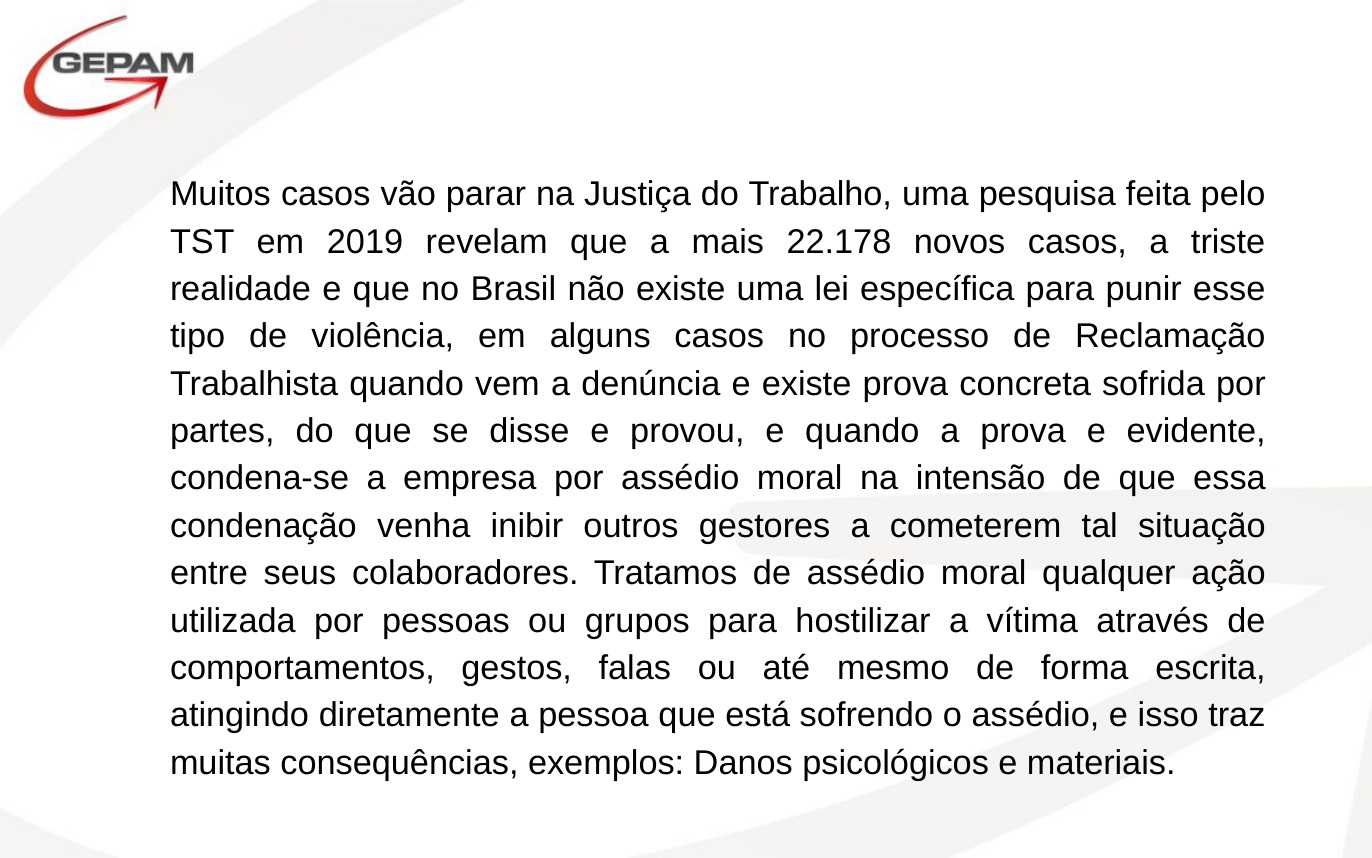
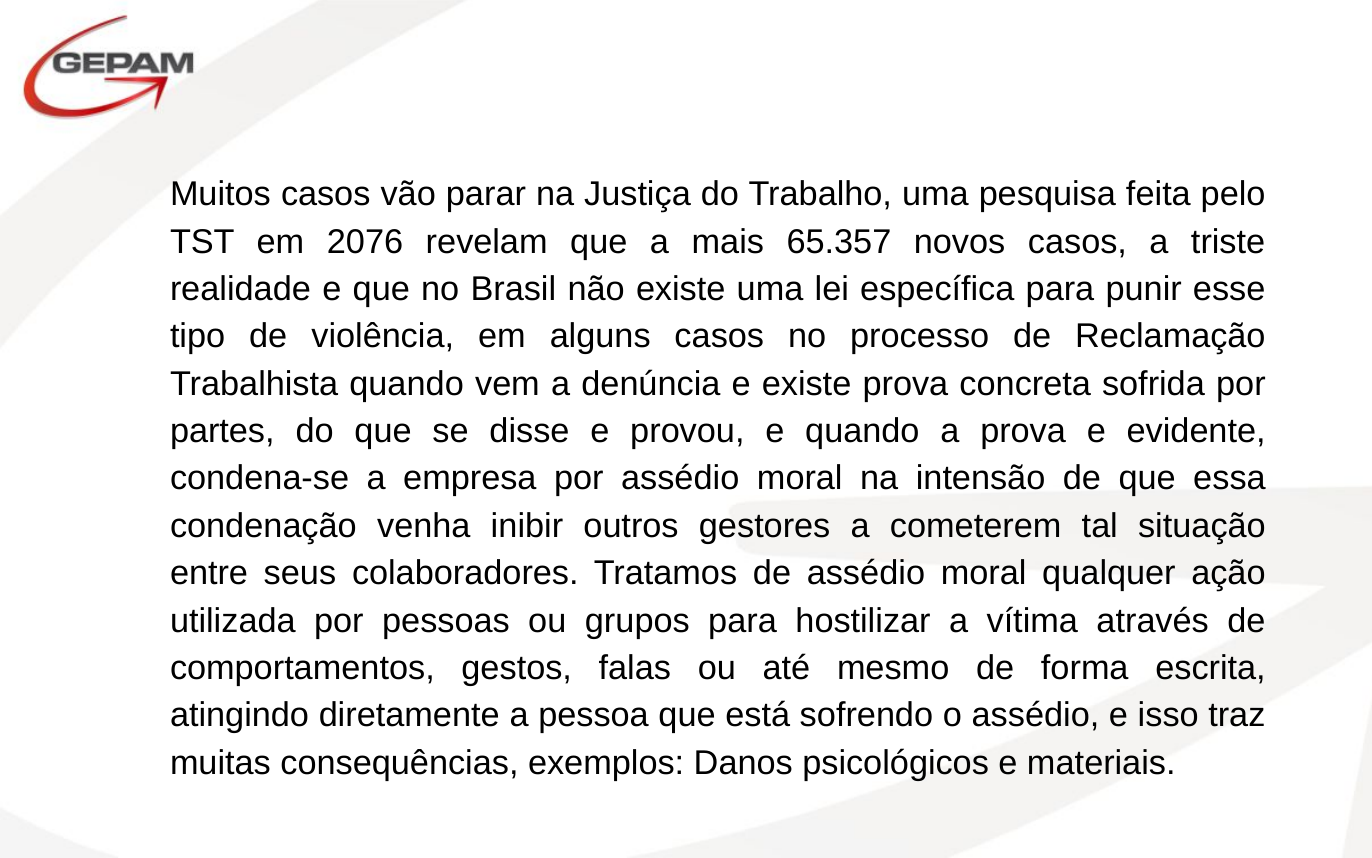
2019: 2019 -> 2076 (365, 242)
22.178: 22.178 -> 65.357 (839, 242)
